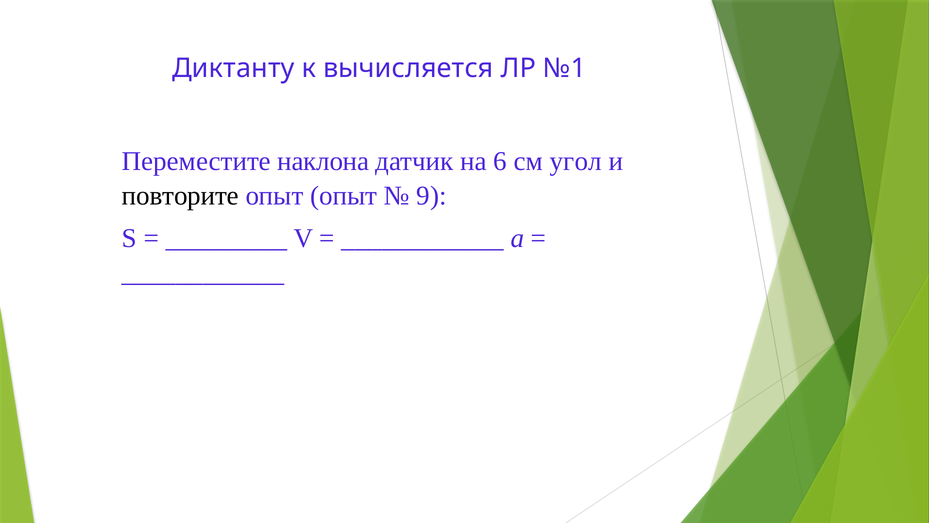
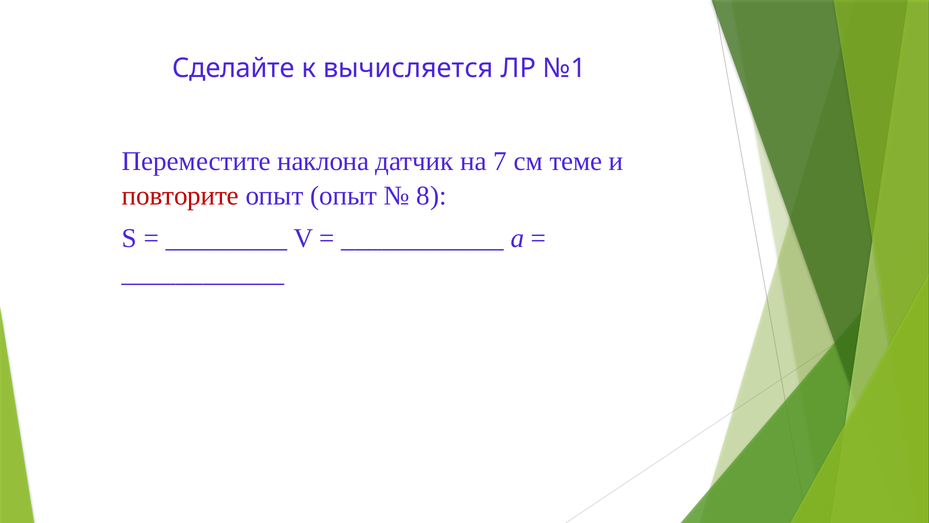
Диктанту: Диктанту -> Сделайте (233, 68)
6: 6 -> 7 (500, 161)
угол: угол -> теме (576, 161)
повторите colour: black -> red (180, 196)
9: 9 -> 8 (432, 196)
